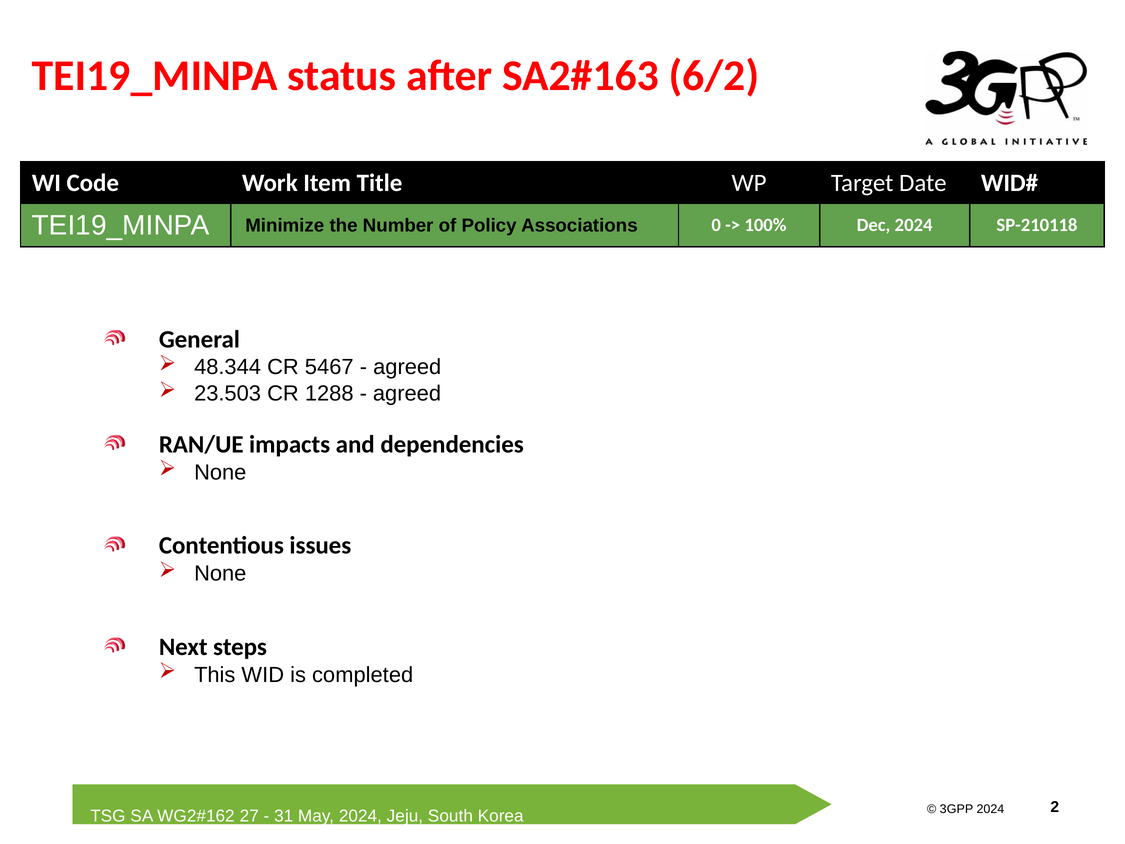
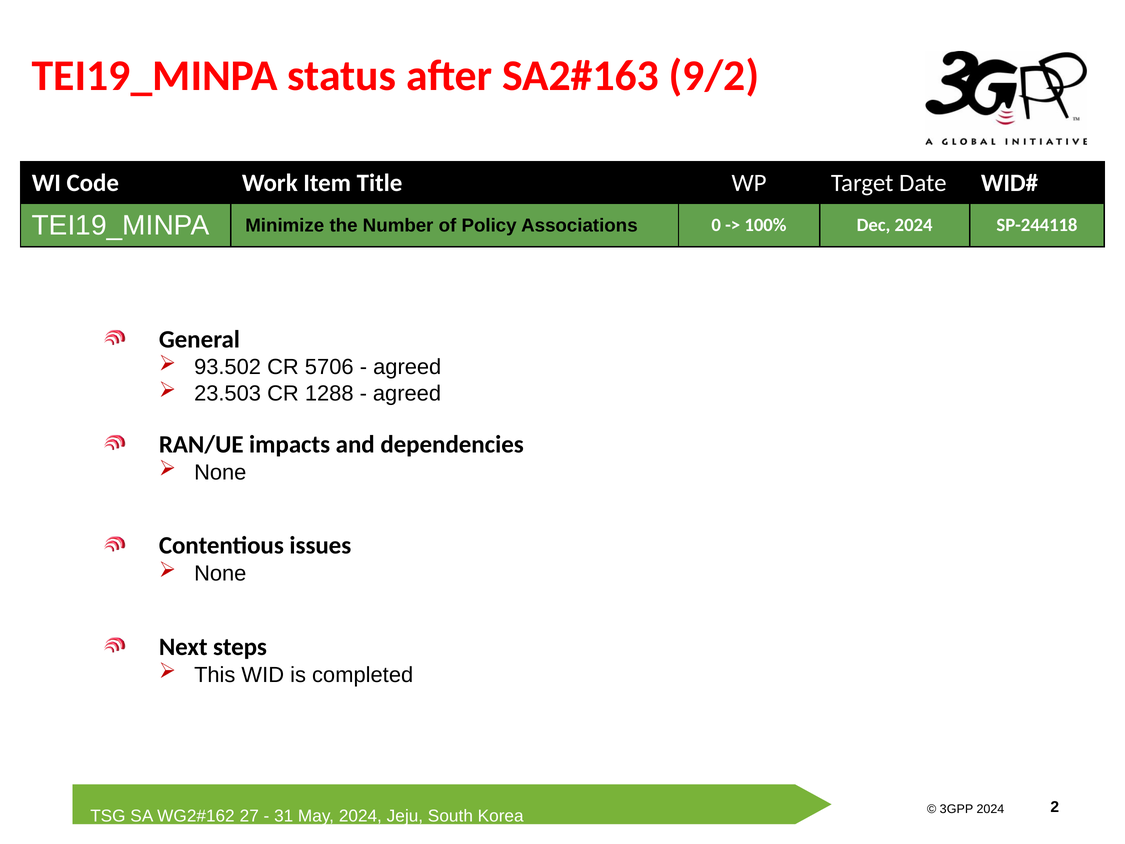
6/2: 6/2 -> 9/2 (714, 76)
SP-210118: SP-210118 -> SP-244118 (1037, 225)
48.344: 48.344 -> 93.502 (228, 367)
5467: 5467 -> 5706 (329, 367)
